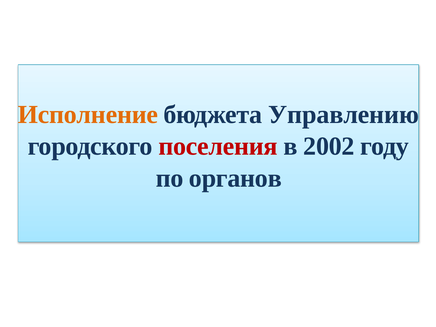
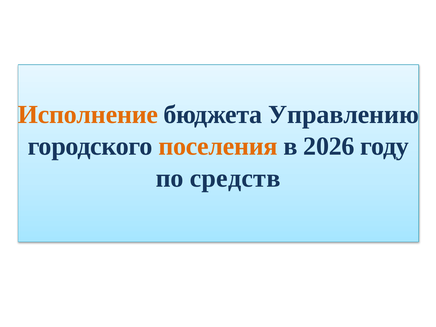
поселения colour: red -> orange (218, 146)
2002: 2002 -> 2026 (329, 146)
органов: органов -> средств (235, 178)
